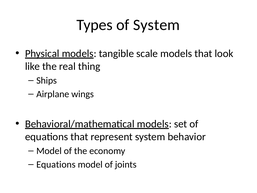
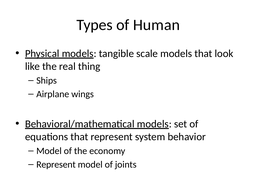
of System: System -> Human (157, 25)
Equations: Equations -> Represent (56, 164)
